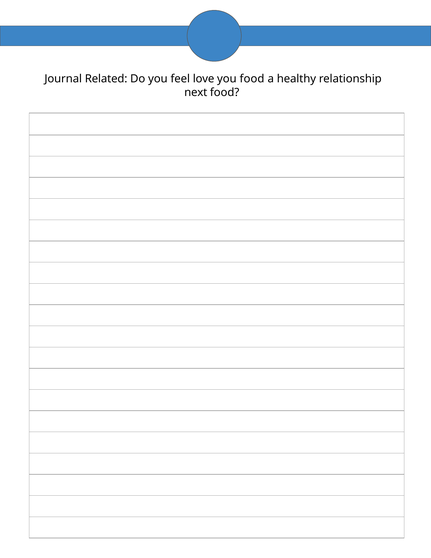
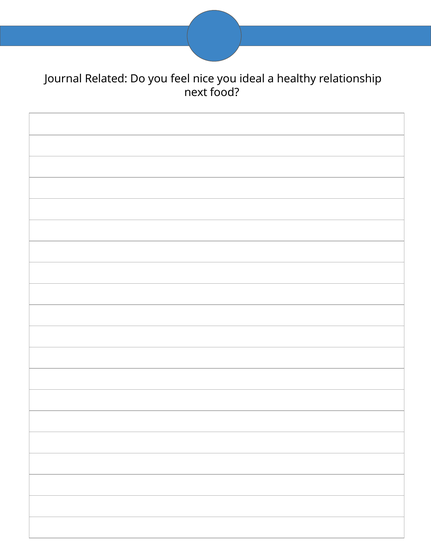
love: love -> nice (204, 79)
you food: food -> ideal (252, 79)
